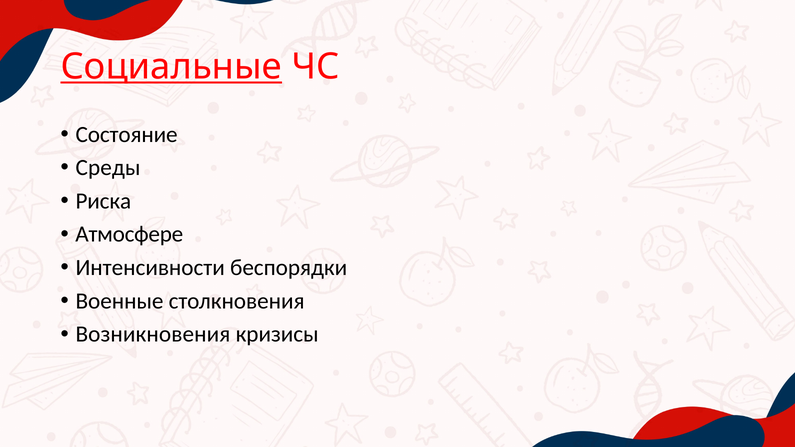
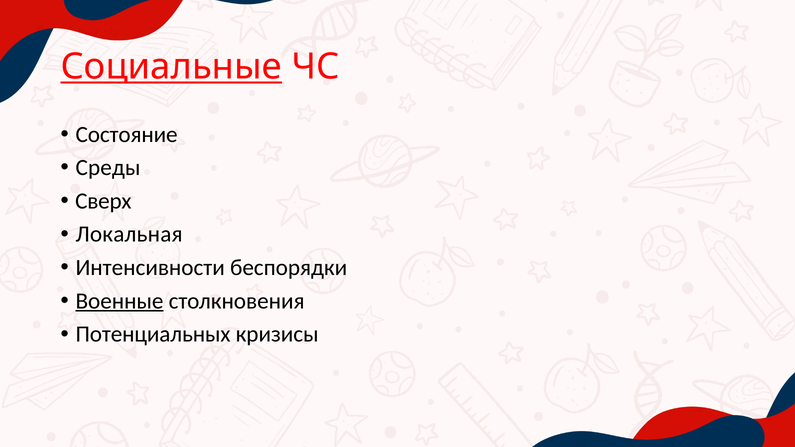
Риска: Риска -> Сверх (103, 201)
Атмосфере: Атмосфере -> Локальная (129, 234)
Военные underline: none -> present (119, 301)
Возникновения: Возникновения -> Потенциальных (153, 334)
